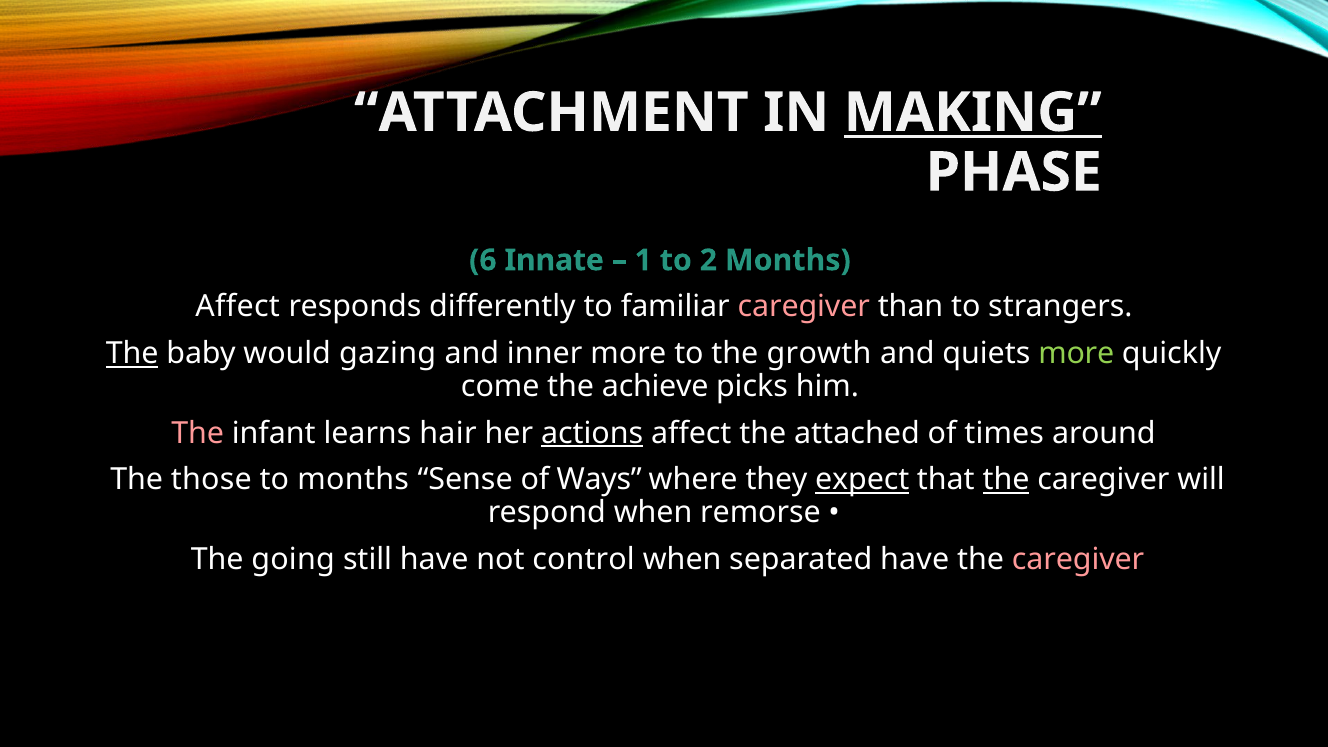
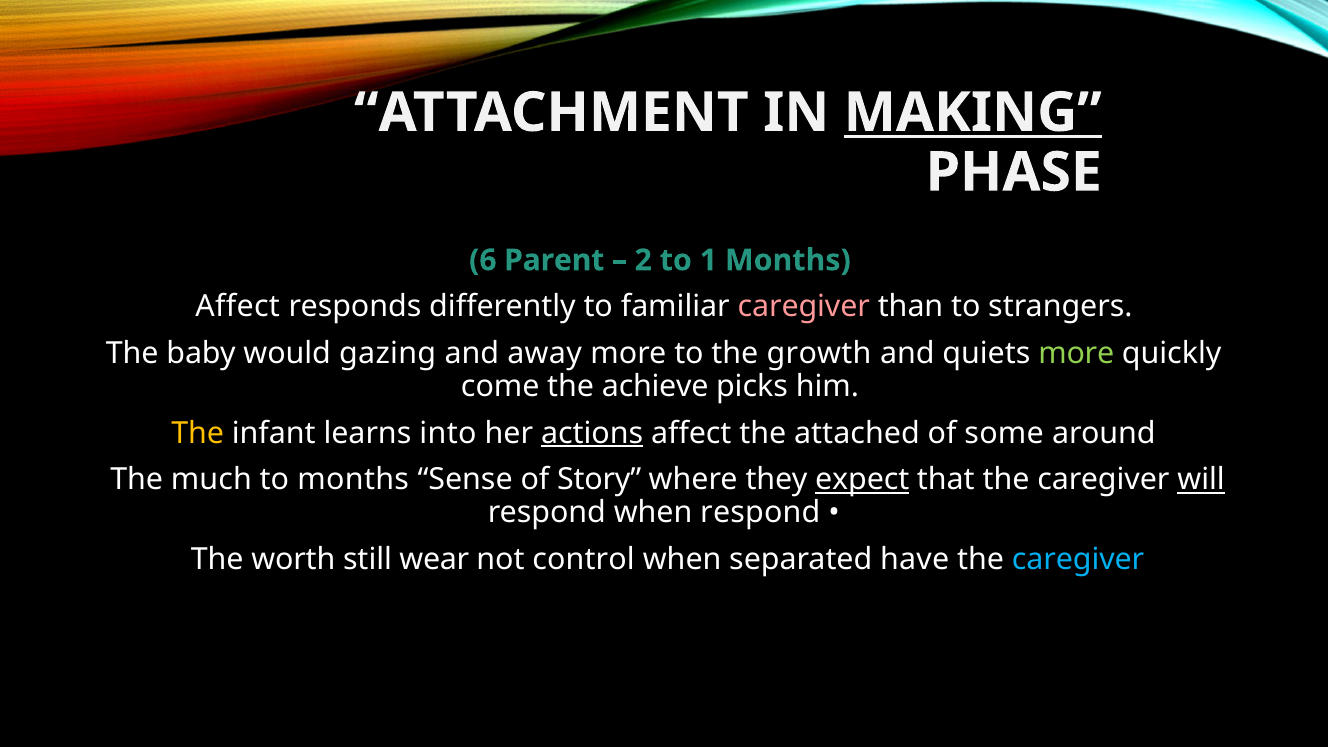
Innate: Innate -> Parent (554, 260)
1: 1 -> 2 (643, 260)
2: 2 -> 1 (708, 260)
The underline: present -> none (132, 354)
inner: inner -> away (545, 354)
The colour: pink -> yellow (198, 433)
hair: hair -> into (448, 433)
times: times -> some (1004, 433)
those: those -> much (211, 480)
Ways: Ways -> Story (599, 480)
the underline: present -> none (1006, 480)
will underline: none -> present (1201, 480)
when remorse: remorse -> respond (760, 513)
going: going -> worth (293, 559)
still have: have -> wear (434, 559)
caregiver colour: pink -> light blue (1078, 559)
